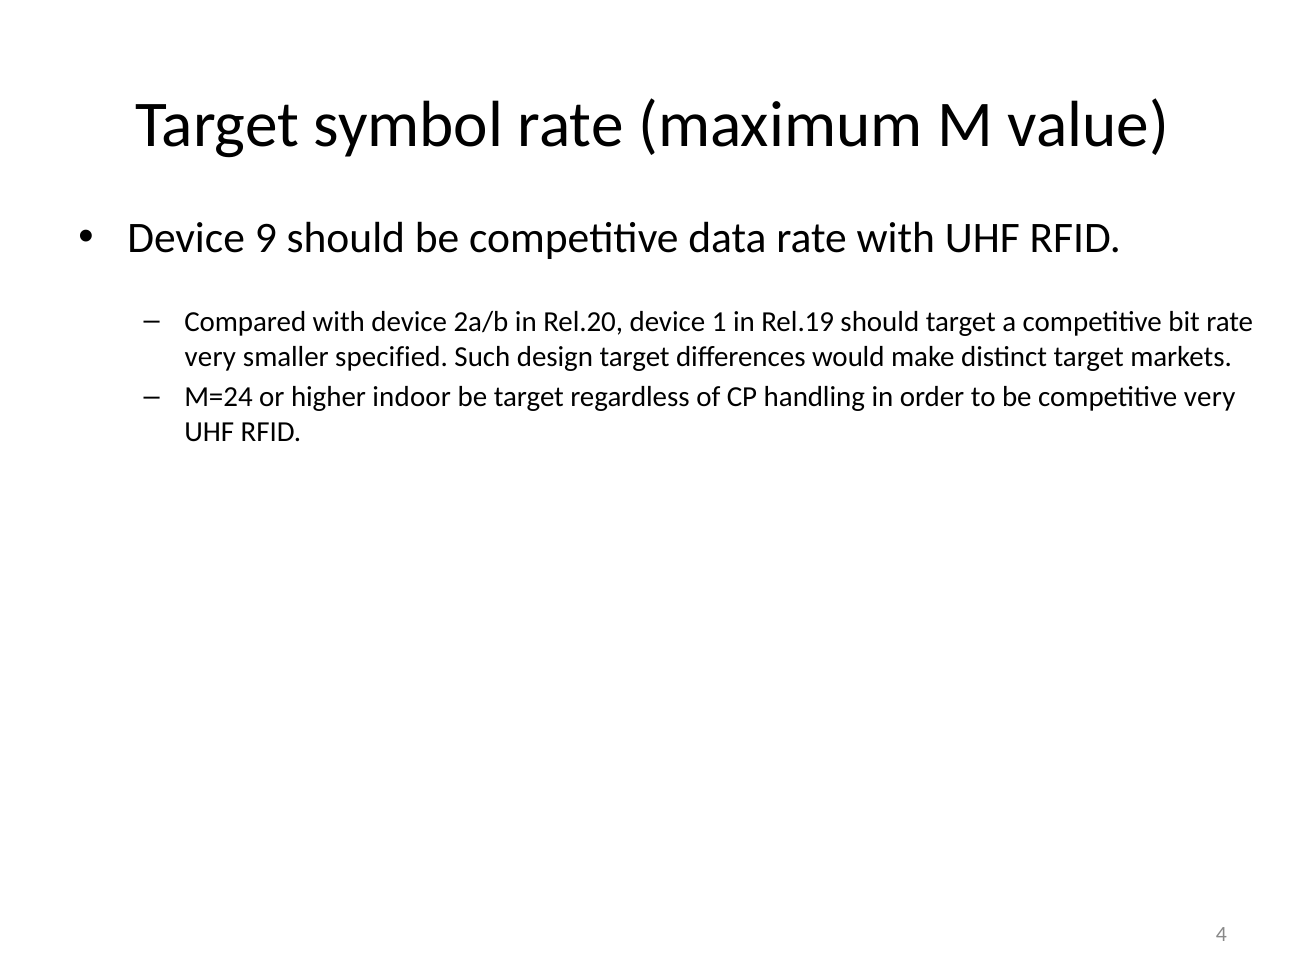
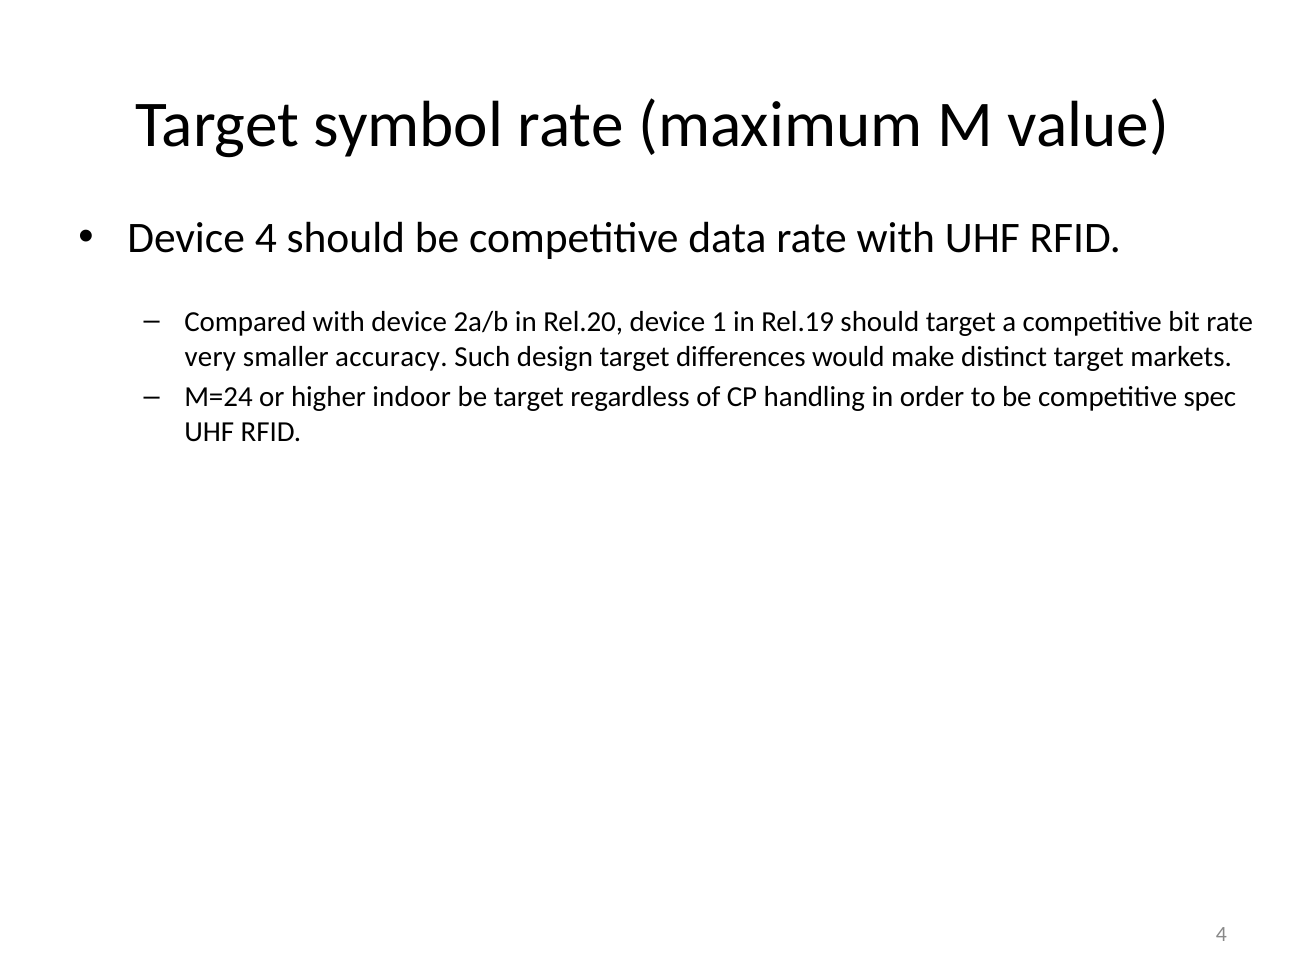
Device 9: 9 -> 4 (266, 238)
specified: specified -> accuracy (391, 357)
competitive very: very -> spec (1210, 397)
